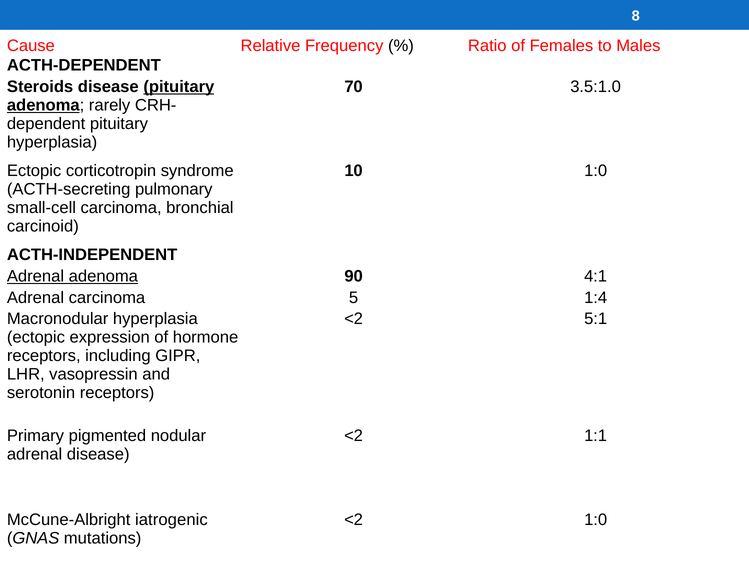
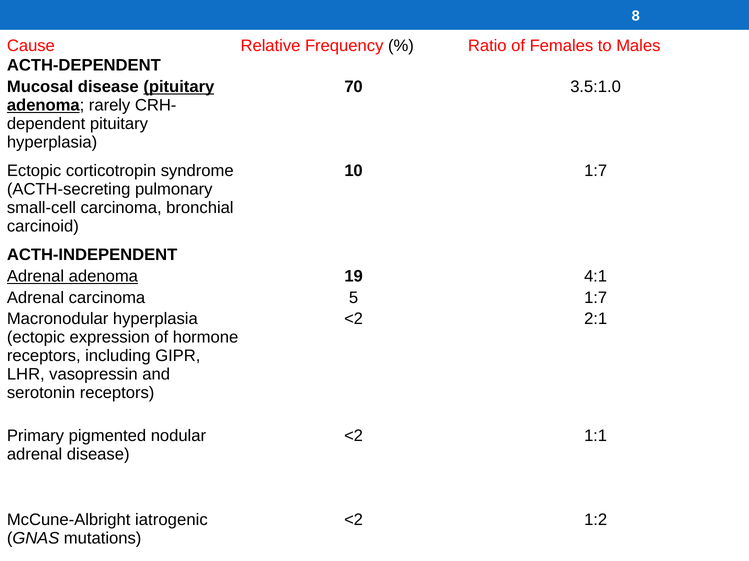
Steroids: Steroids -> Mucosal (40, 87)
10 1:0: 1:0 -> 1:7 (596, 171)
90: 90 -> 19 (354, 277)
5 1:4: 1:4 -> 1:7 (596, 298)
5:1: 5:1 -> 2:1 (596, 319)
<2 1:0: 1:0 -> 1:2 (596, 520)
